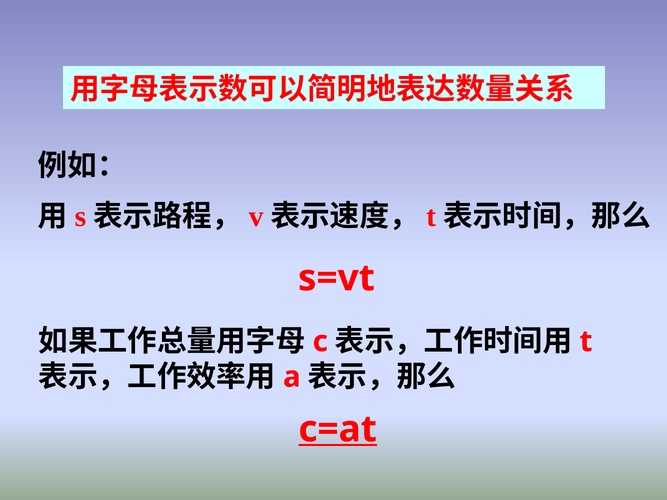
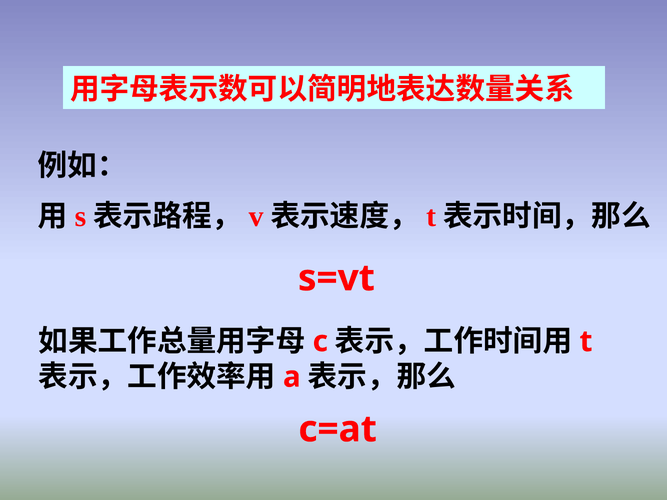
c=at underline: present -> none (338, 429)
